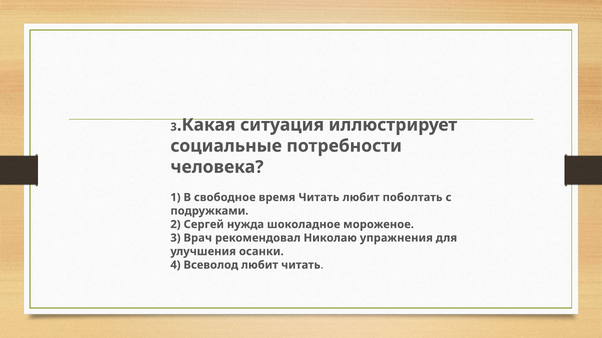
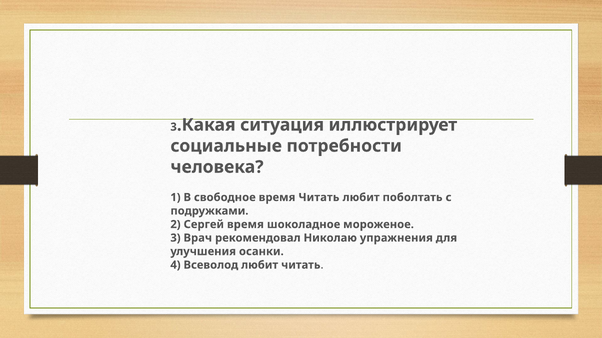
Сергей нужда: нужда -> время (245, 225)
